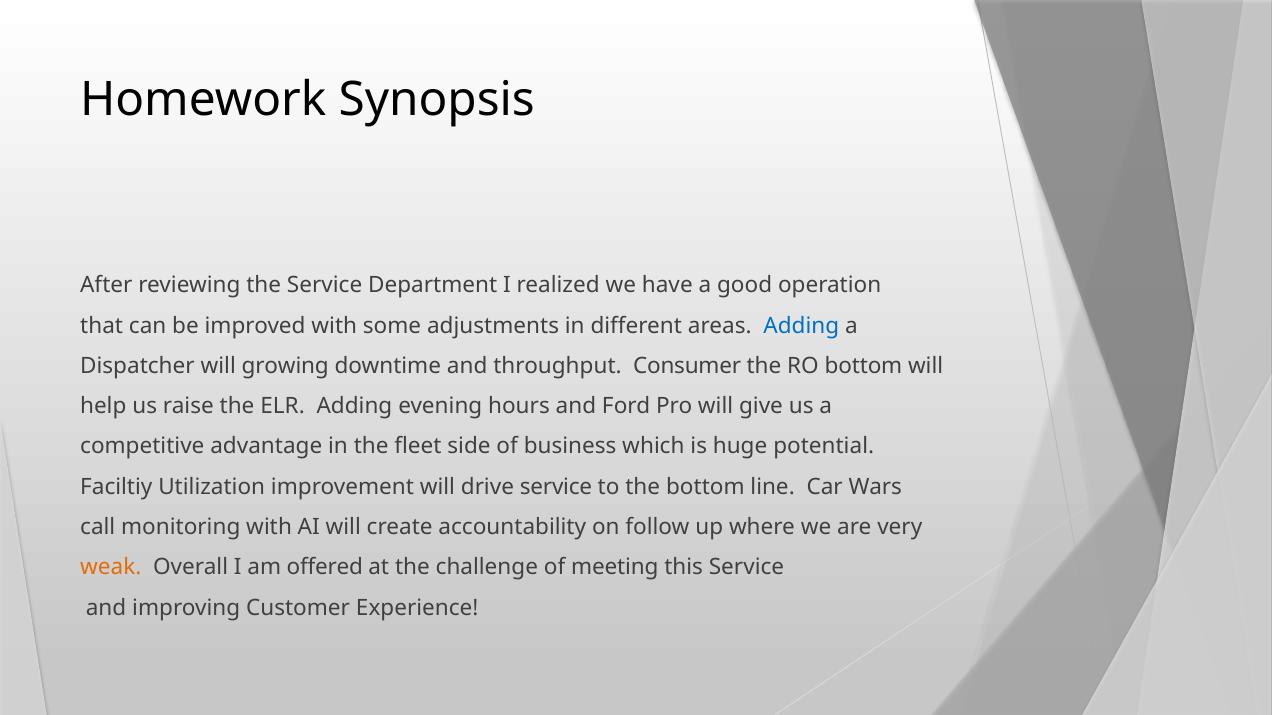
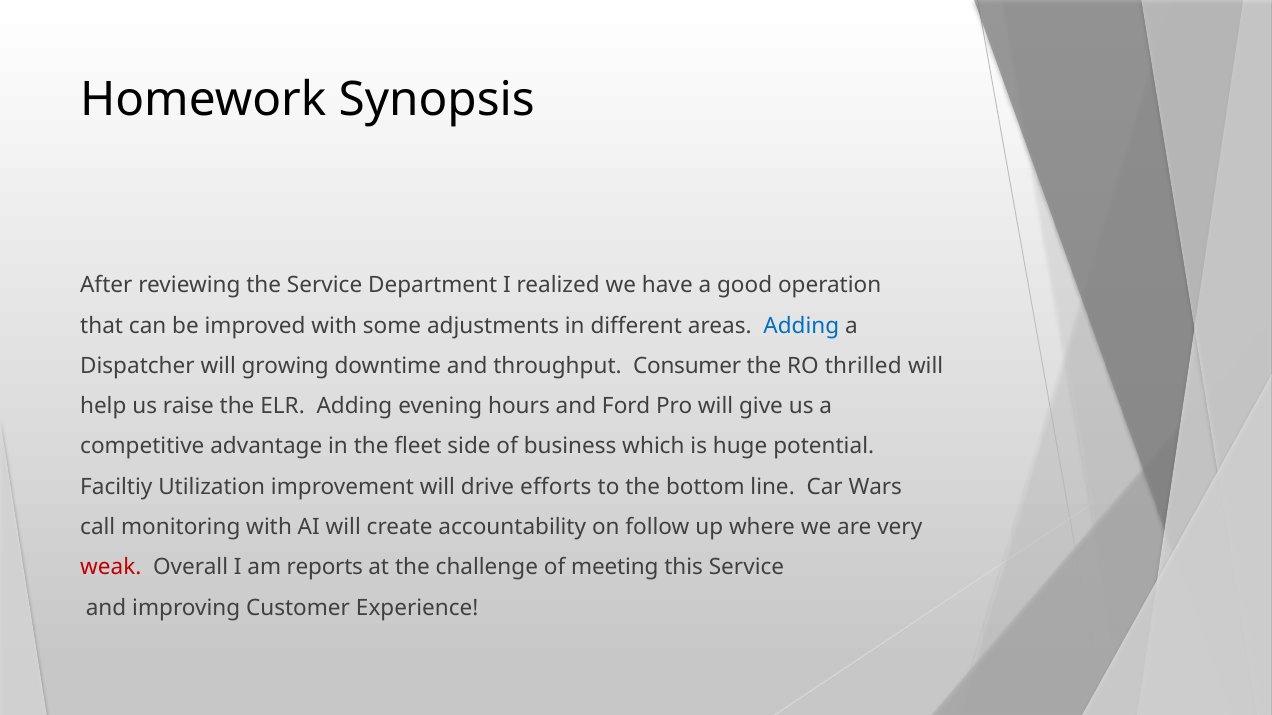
RO bottom: bottom -> thrilled (863, 366)
drive service: service -> efforts (556, 487)
weak colour: orange -> red (111, 568)
offered: offered -> reports (325, 568)
